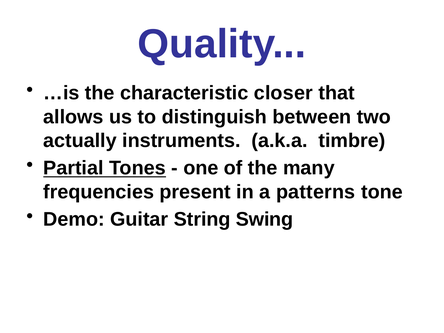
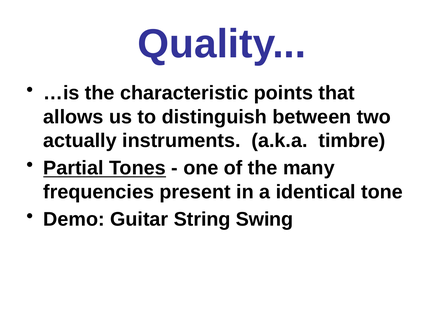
closer: closer -> points (283, 93)
patterns: patterns -> identical (316, 192)
